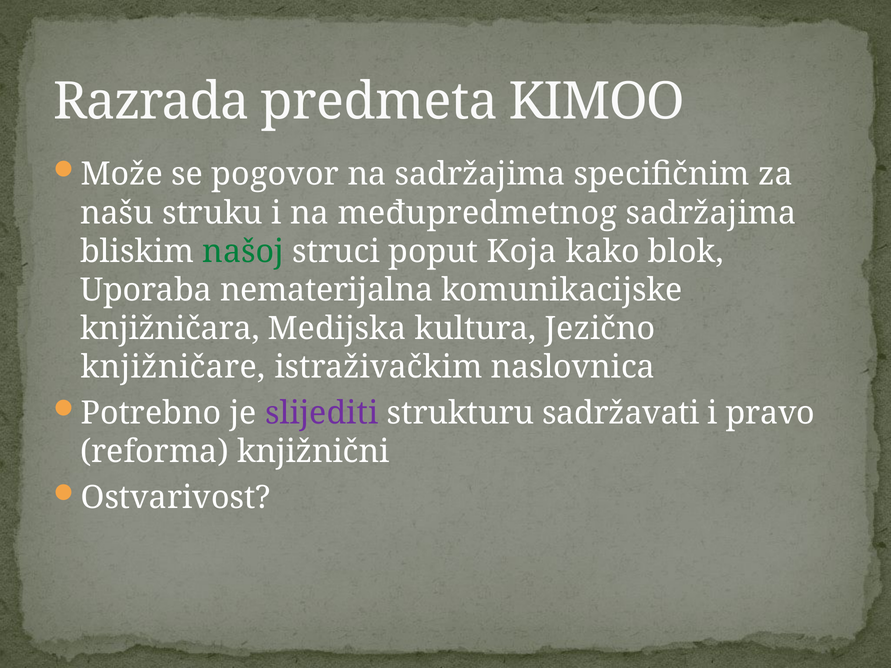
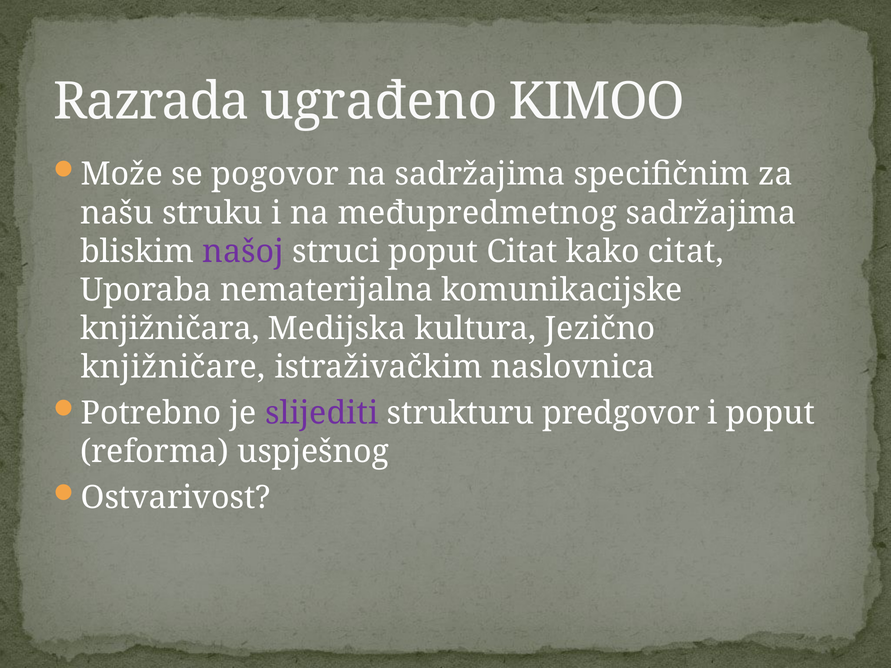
predmeta: predmeta -> ugrađeno (379, 102)
našoj colour: green -> purple (243, 252)
poput Koja: Koja -> Citat (522, 252)
kako blok: blok -> citat (686, 252)
sadržavati: sadržavati -> predgovor (621, 413)
i pravo: pravo -> poput (770, 413)
knjižnični: knjižnični -> uspješnog (313, 452)
